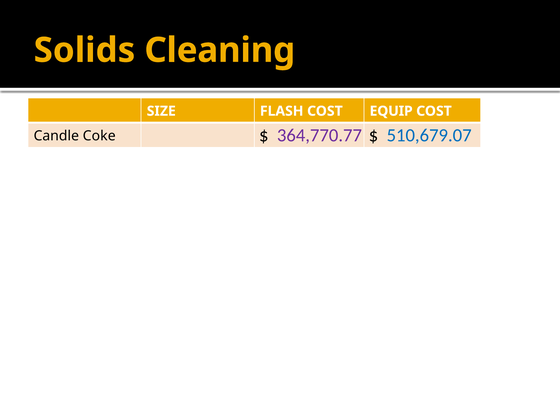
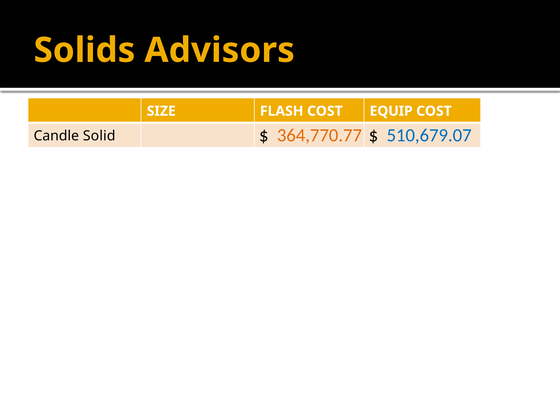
Cleaning: Cleaning -> Advisors (220, 50)
Coke: Coke -> Solid (99, 136)
364,770.77 colour: purple -> orange (319, 135)
